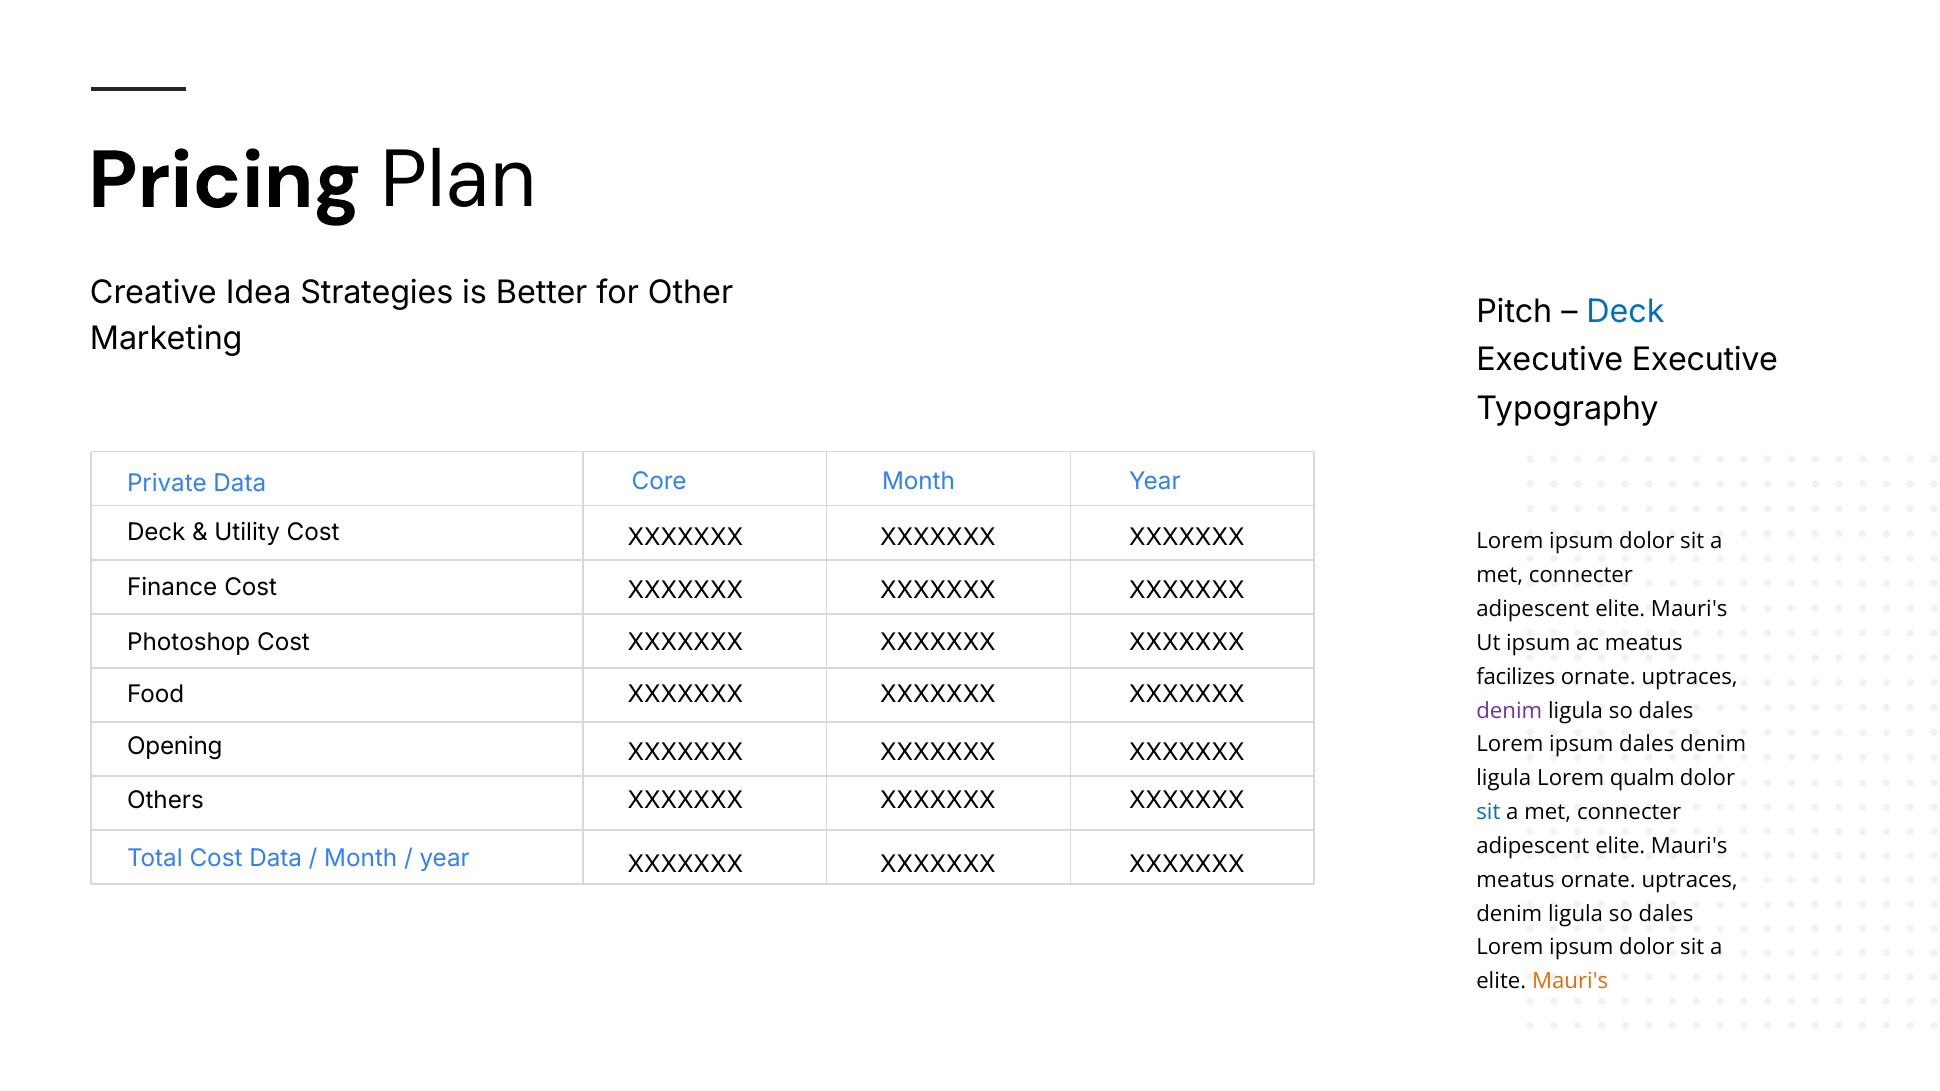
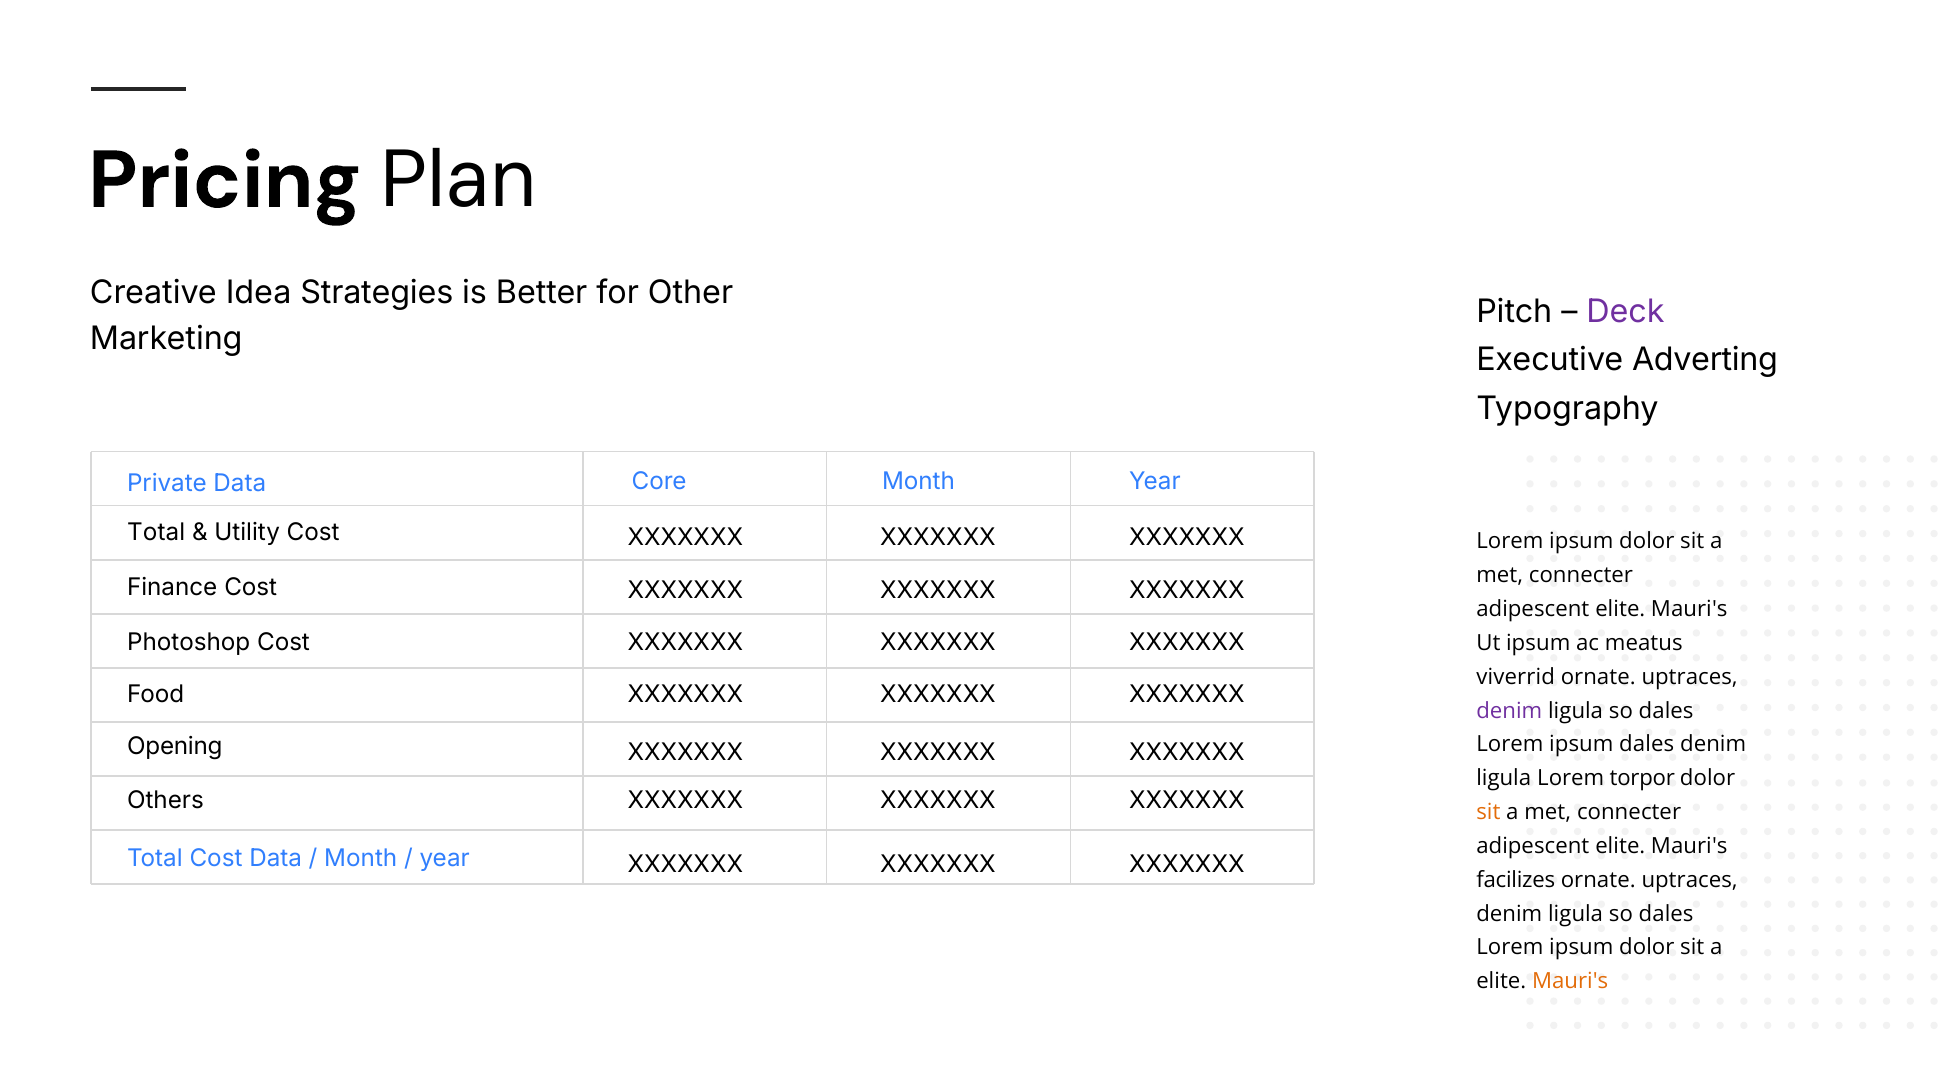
Deck colour: blue -> purple (1625, 312)
Executive Executive: Executive -> Adverting (1705, 360)
Deck: Deck -> Total (156, 533)
facilizes: facilizes -> viverrid (1516, 677)
qualm: qualm -> torpor (1642, 779)
sit colour: blue -> orange (1488, 812)
meatus: meatus -> facilizes (1516, 880)
